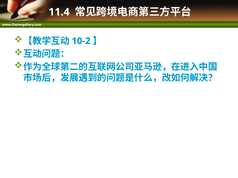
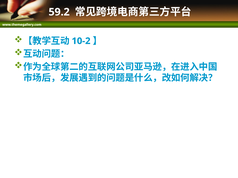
11.4: 11.4 -> 59.2 (59, 12)
